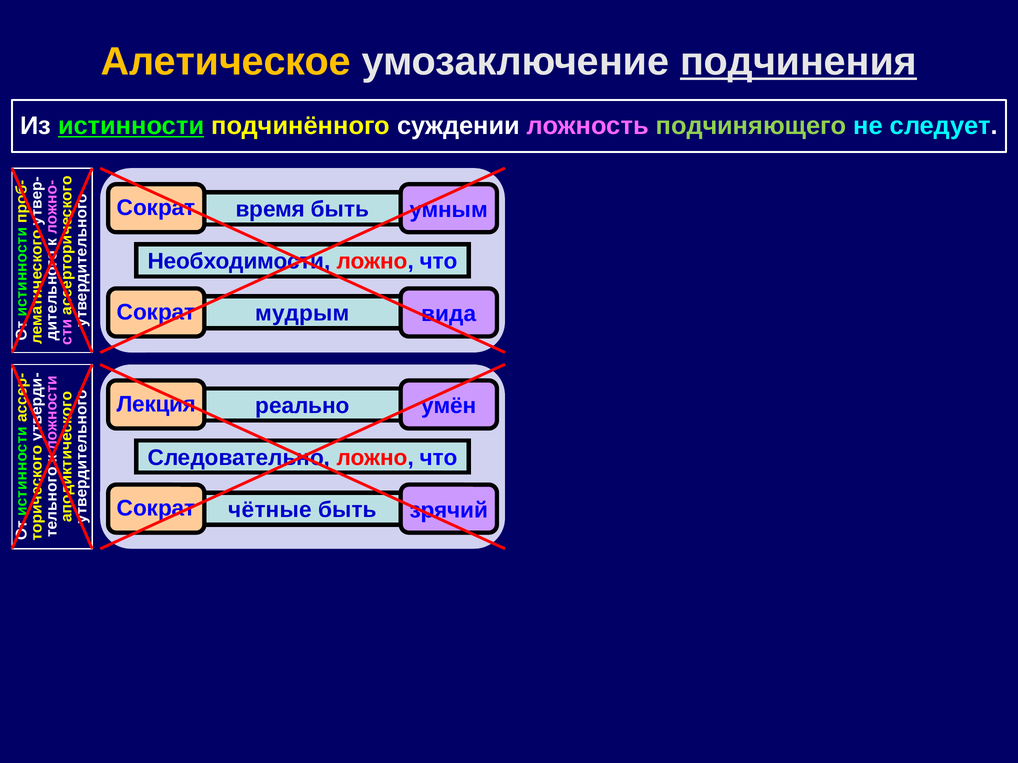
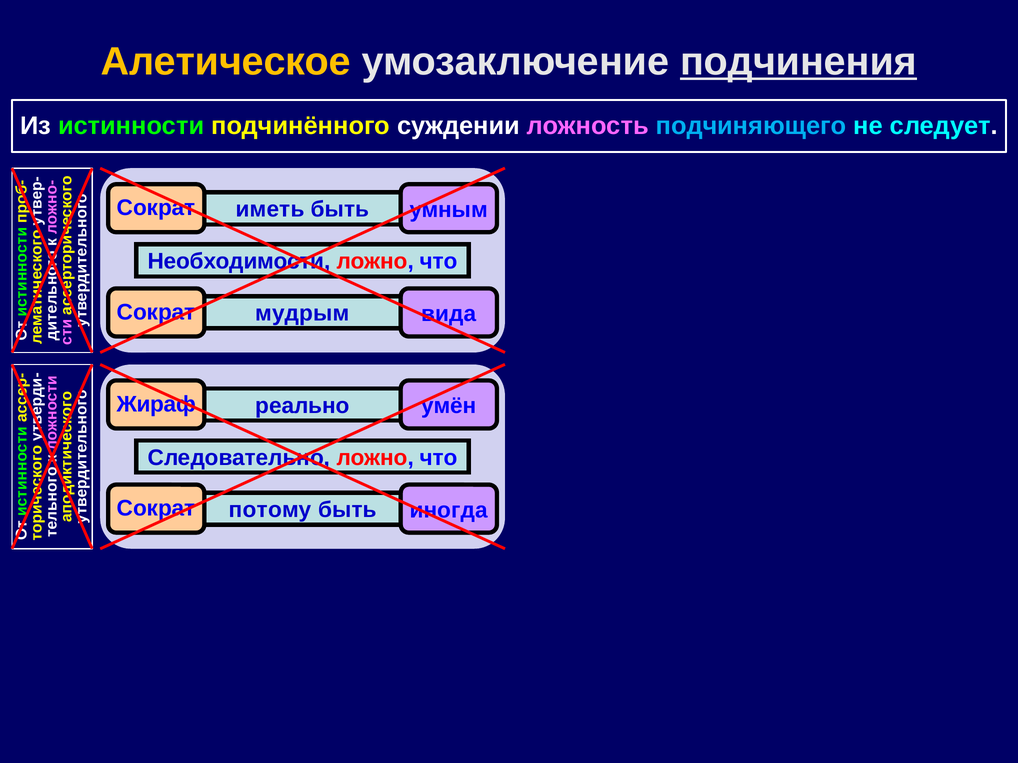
истинности underline: present -> none (131, 126)
подчиняющего colour: light green -> light blue (751, 126)
время: время -> иметь (270, 210)
Лекция: Лекция -> Жираф (156, 405)
чётные: чётные -> потому (270, 510)
зрячий: зрячий -> иногда (449, 511)
